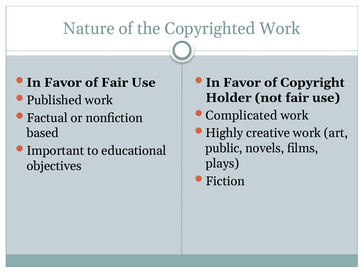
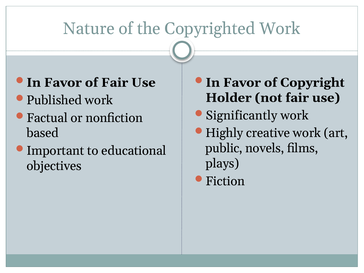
Complicated: Complicated -> Significantly (242, 115)
